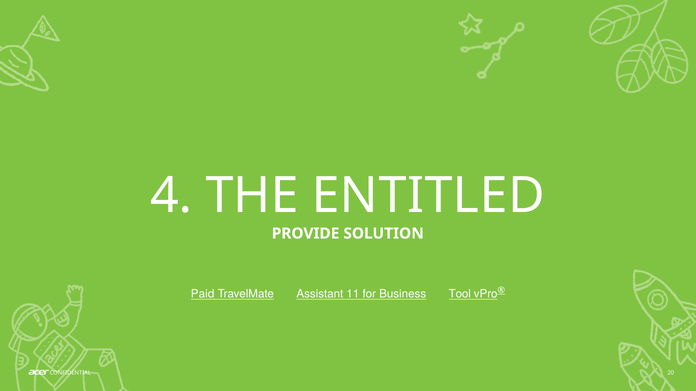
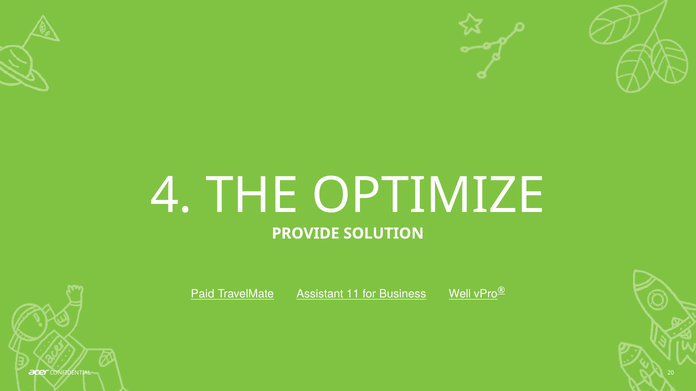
ENTITLED: ENTITLED -> OPTIMIZE (428, 196)
Tool: Tool -> Well (460, 294)
